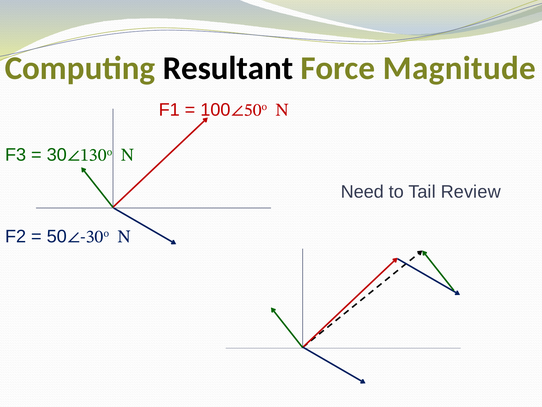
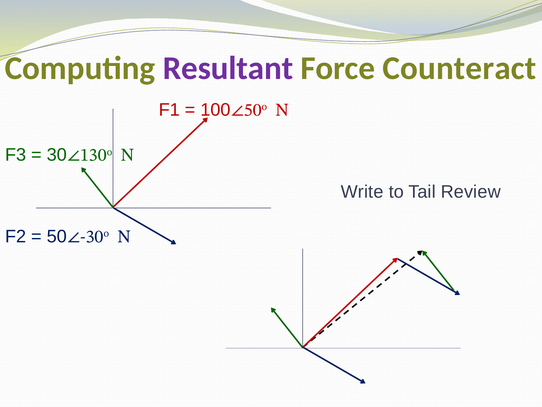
Resultant colour: black -> purple (228, 68)
Magnitude: Magnitude -> Counteract (459, 68)
Need: Need -> Write (362, 192)
